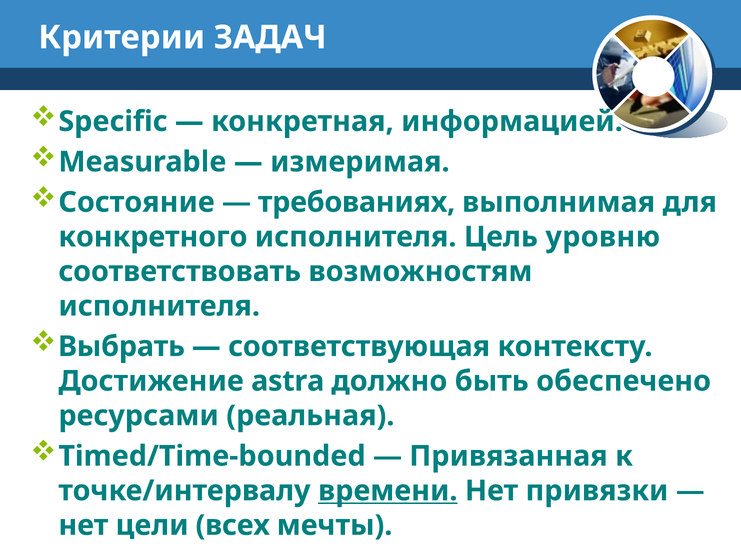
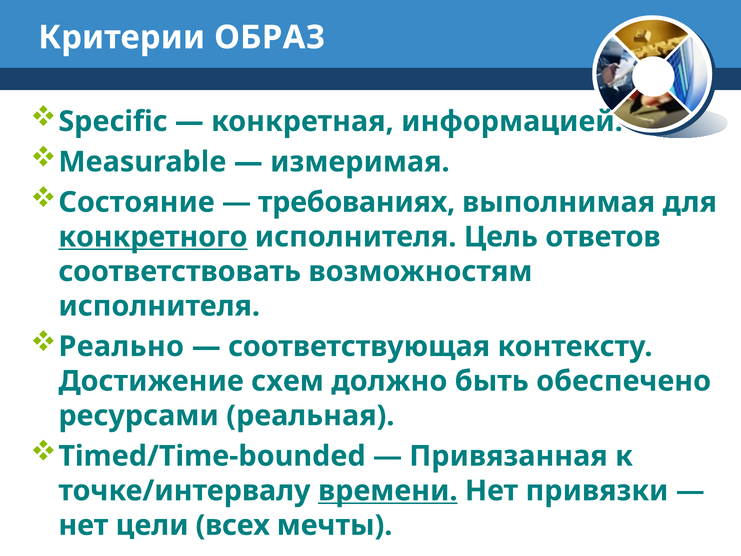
ЗАДАЧ: ЗАДАЧ -> ОБРАЗ (270, 37)
конкретного underline: none -> present (153, 237)
уровню: уровню -> ответов (603, 237)
Выбрать: Выбрать -> Реально (121, 346)
astra: astra -> схем (288, 381)
